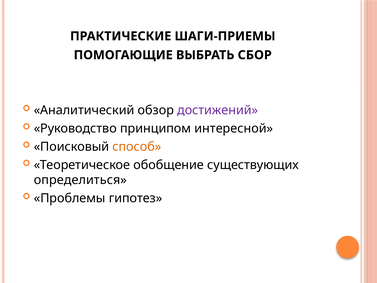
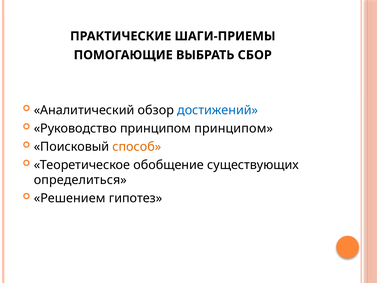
достижений colour: purple -> blue (218, 110)
принципом интересной: интересной -> принципом (234, 128)
Проблемы: Проблемы -> Решением (70, 198)
